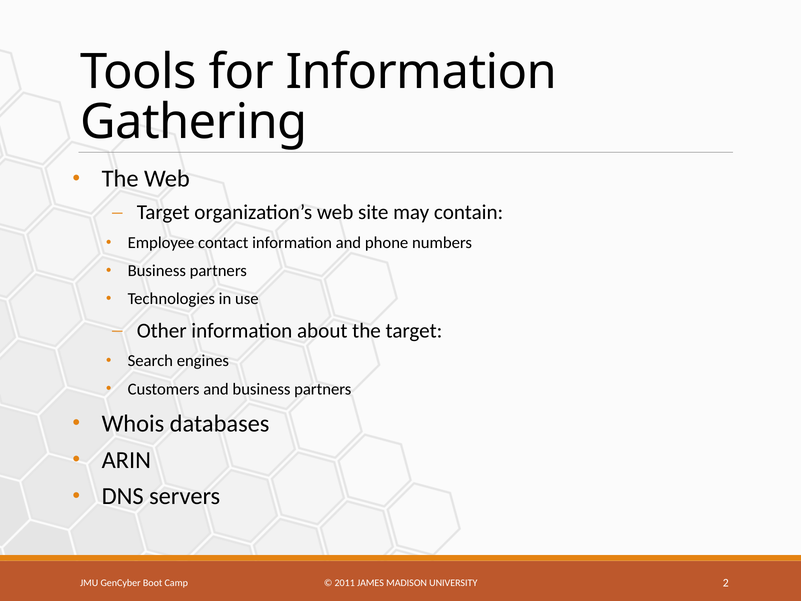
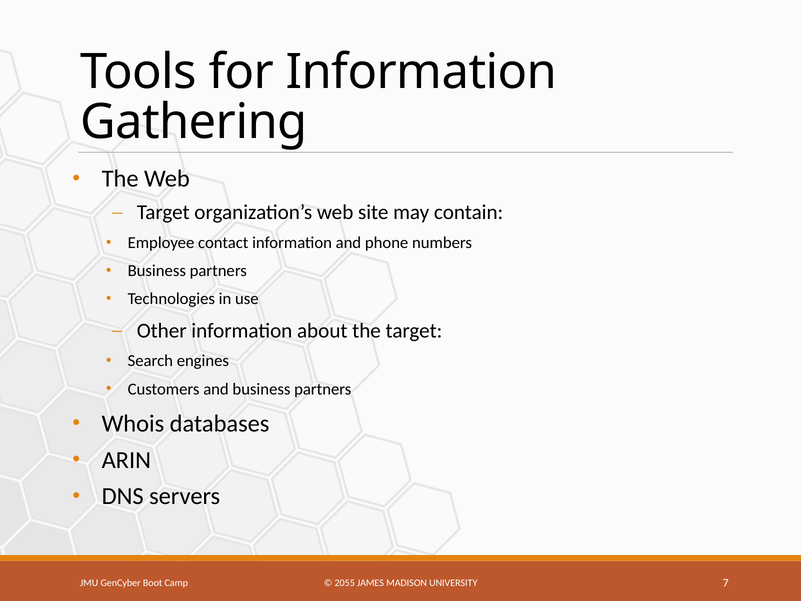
2011: 2011 -> 2055 (345, 582)
2: 2 -> 7 (726, 583)
